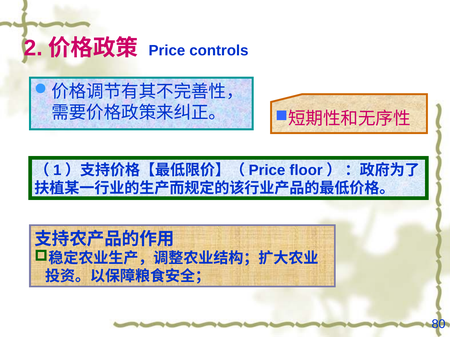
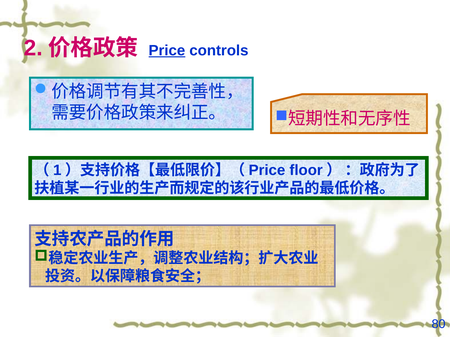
Price underline: none -> present (167, 51)
